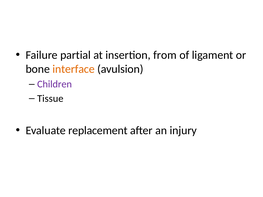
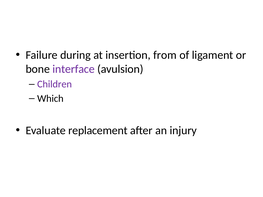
partial: partial -> during (76, 55)
interface colour: orange -> purple (74, 69)
Tissue: Tissue -> Which (50, 99)
